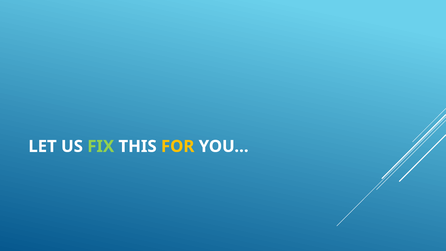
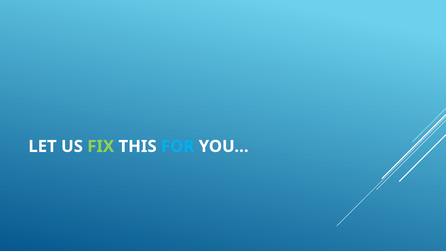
FOR colour: yellow -> light blue (178, 146)
